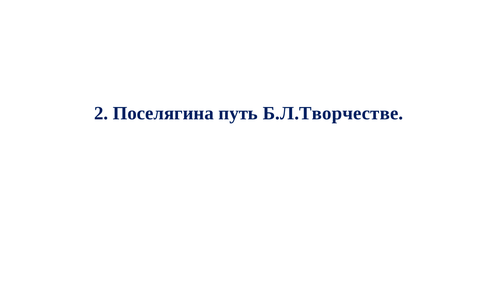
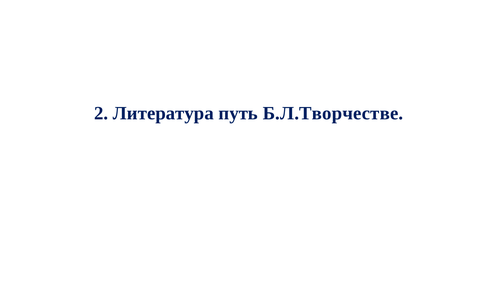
Поселягина: Поселягина -> Литература (163, 113)
